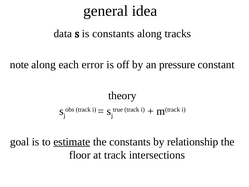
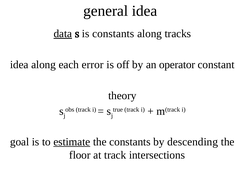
data underline: none -> present (63, 34)
note: note -> idea (19, 65)
pressure: pressure -> operator (177, 65)
relationship: relationship -> descending (193, 142)
